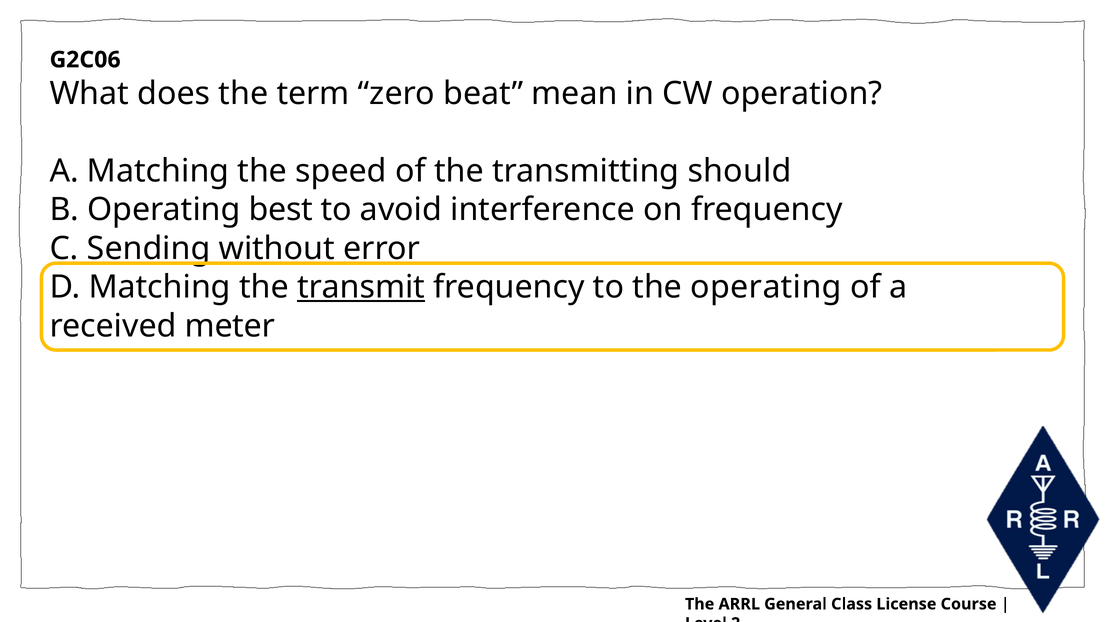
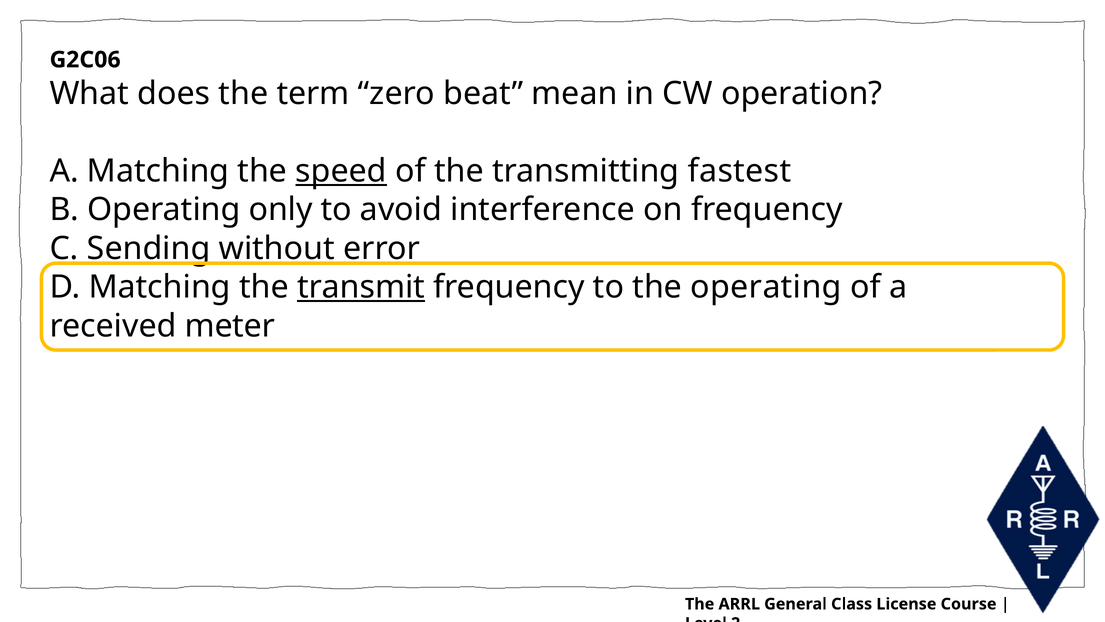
speed underline: none -> present (341, 171)
should: should -> fastest (740, 171)
best: best -> only (281, 210)
